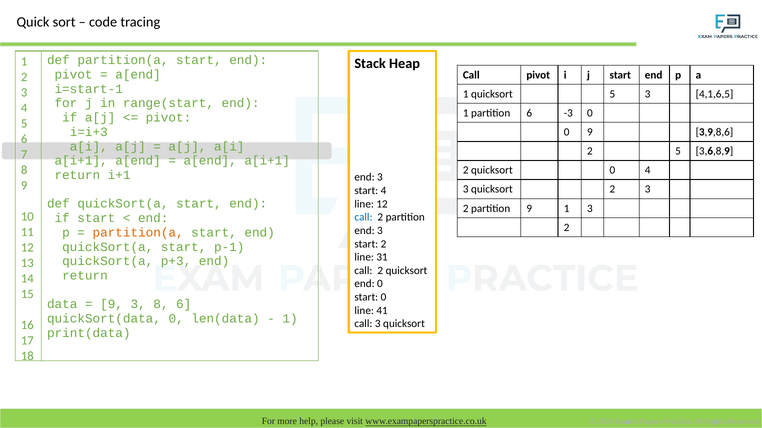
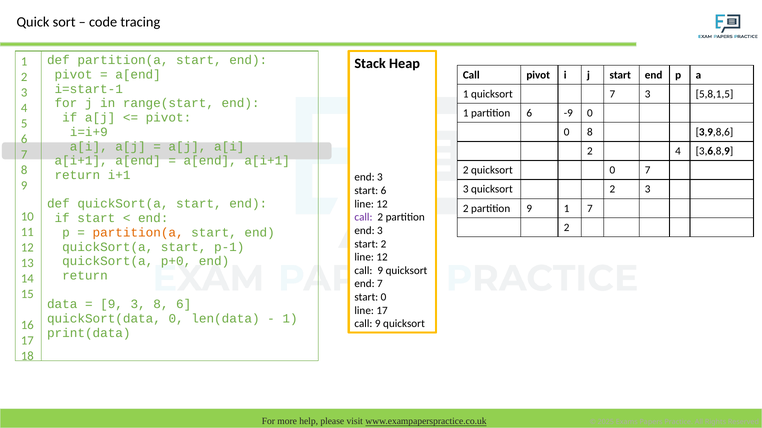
quicksort 5: 5 -> 7 (612, 94)
4,1,6,5: 4,1,6,5 -> 5,8,1,5 (714, 94)
-3: -3 -> -9 (568, 113)
i=i+3: i=i+3 -> i=i+9 (89, 132)
0 9: 9 -> 8 (590, 132)
2 5: 5 -> 4 (678, 151)
0 4: 4 -> 7 (648, 170)
start 4: 4 -> 6 (383, 191)
1 3: 3 -> 7 (590, 209)
call colour: blue -> purple (363, 218)
31: 31 -> 12 (382, 258)
p+3: p+3 -> p+0 (176, 262)
2: 2 -> 9 (380, 271)
end 0: 0 -> 7 (380, 284)
line 41: 41 -> 17 (382, 311)
3: 3 -> 9 (378, 324)
